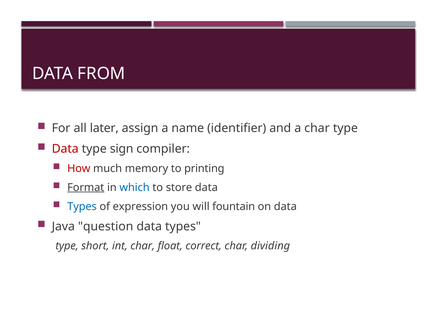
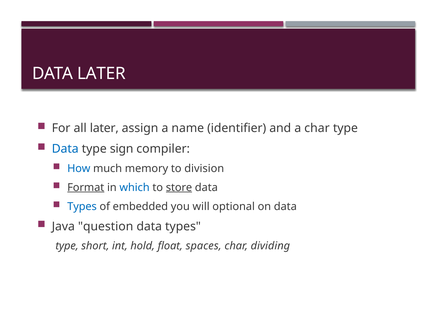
DATA FROM: FROM -> LATER (101, 73)
Data colour: red -> blue (65, 149)
How colour: red -> blue (79, 168)
printing: printing -> division (204, 168)
store underline: none -> present (179, 187)
expression: expression -> embedded (140, 206)
fountain: fountain -> optional (234, 206)
int char: char -> hold (143, 246)
correct: correct -> spaces (204, 246)
